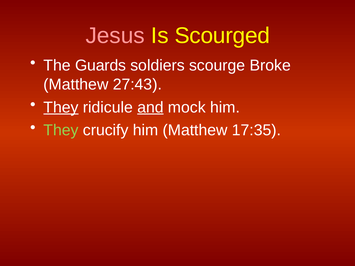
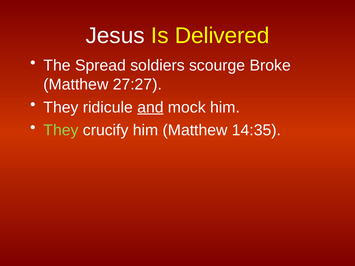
Jesus colour: pink -> white (115, 36)
Scourged: Scourged -> Delivered (222, 36)
Guards: Guards -> Spread (100, 66)
27:43: 27:43 -> 27:27 (137, 85)
They underline: present -> none (61, 107)
17:35: 17:35 -> 14:35 (256, 130)
